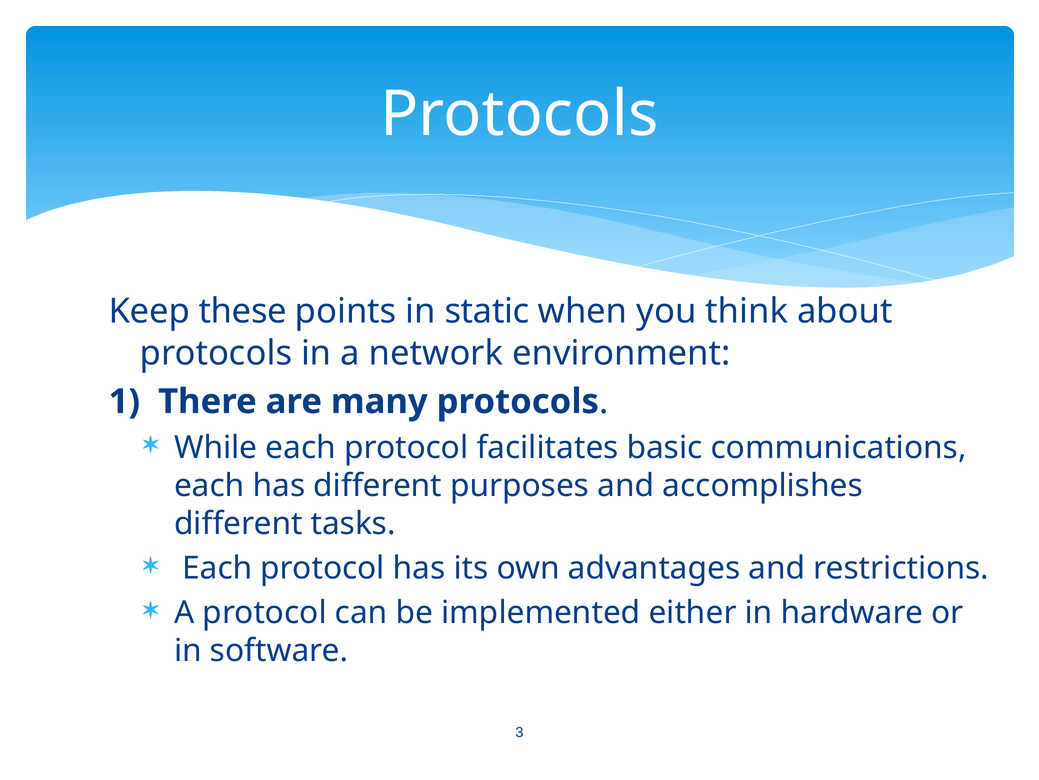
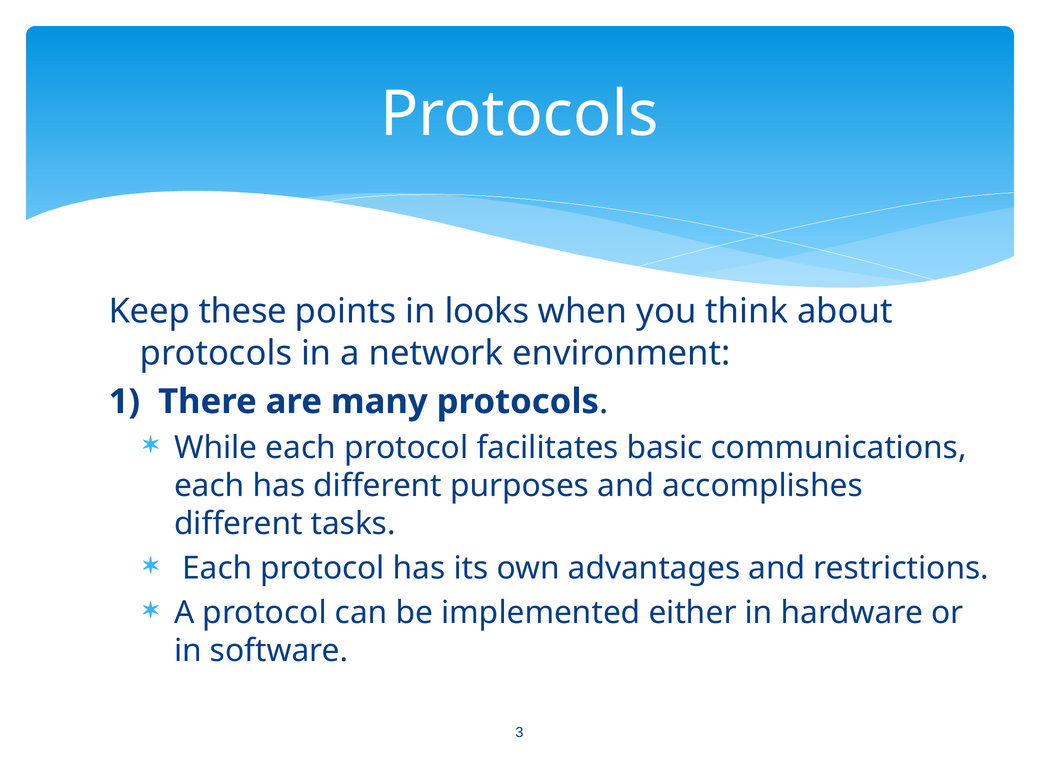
static: static -> looks (487, 311)
